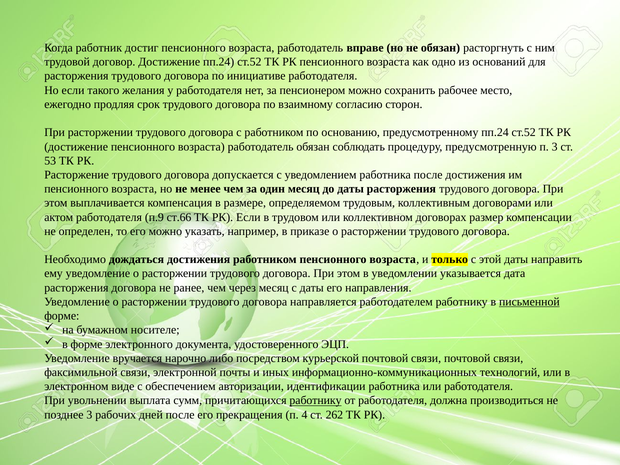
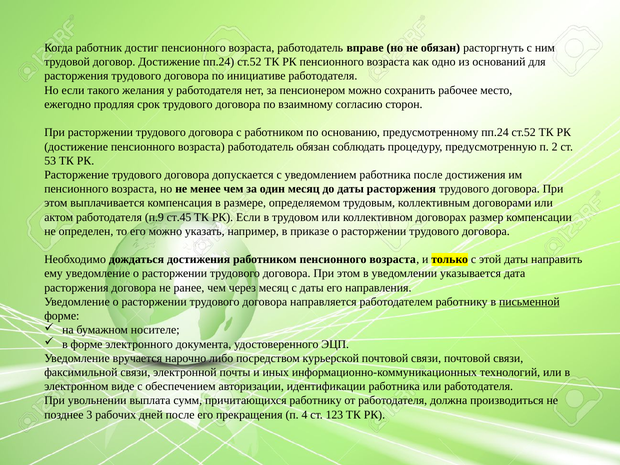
п 3: 3 -> 2 (555, 147)
ст.66: ст.66 -> ст.45 (179, 217)
работнику underline: present -> none (316, 401)
262: 262 -> 123 (334, 415)
